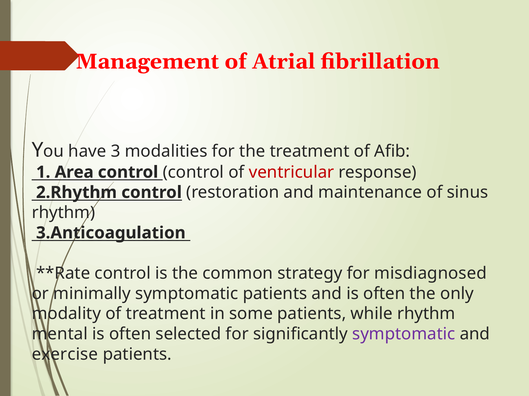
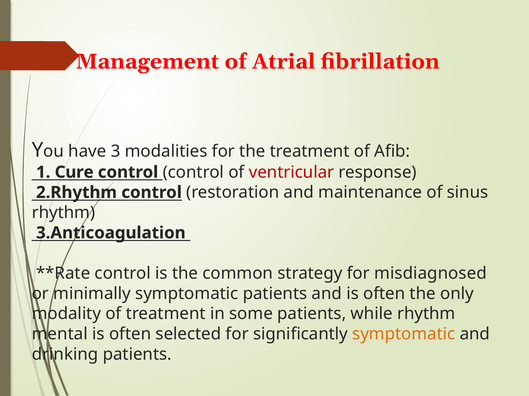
Area: Area -> Cure (74, 172)
symptomatic colour: purple -> orange (404, 335)
exercise: exercise -> drinking (65, 355)
